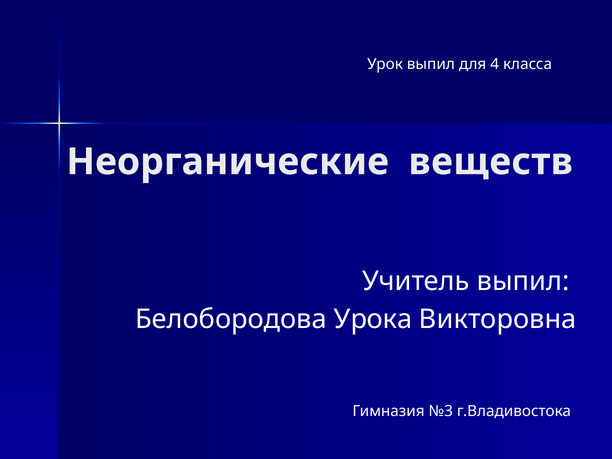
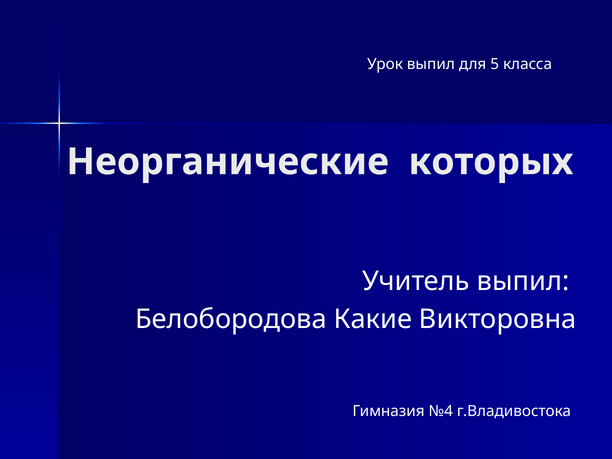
4: 4 -> 5 (495, 64)
веществ: веществ -> которых (491, 162)
Урока: Урока -> Какие (373, 319)
№3: №3 -> №4 (441, 411)
